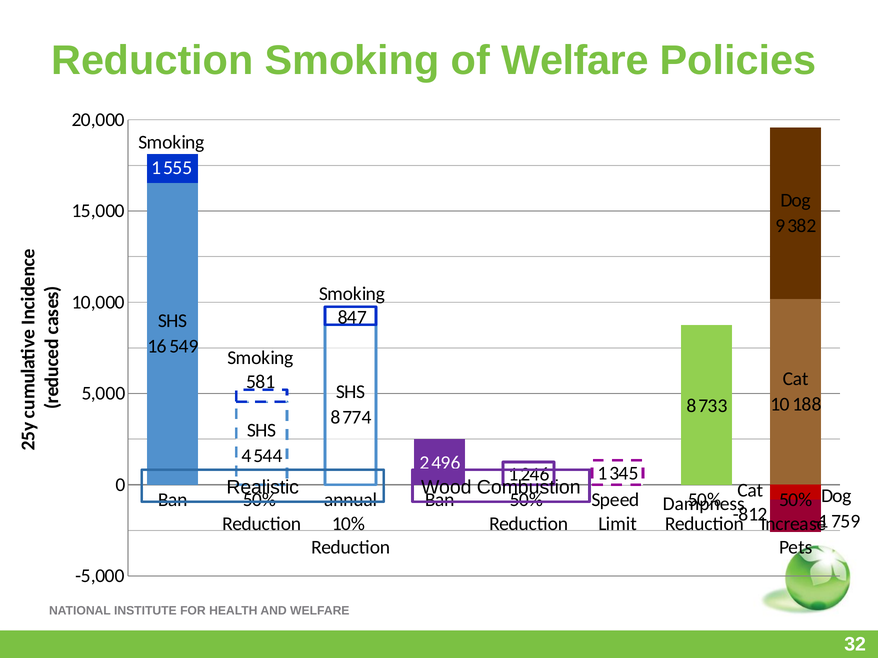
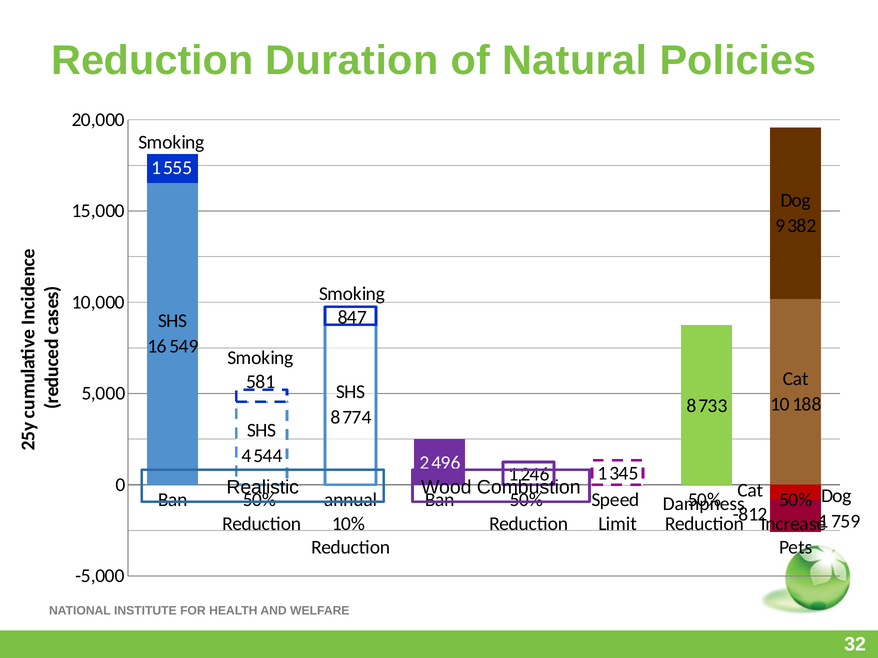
Reduction Smoking: Smoking -> Duration (352, 61)
of Welfare: Welfare -> Natural (575, 61)
